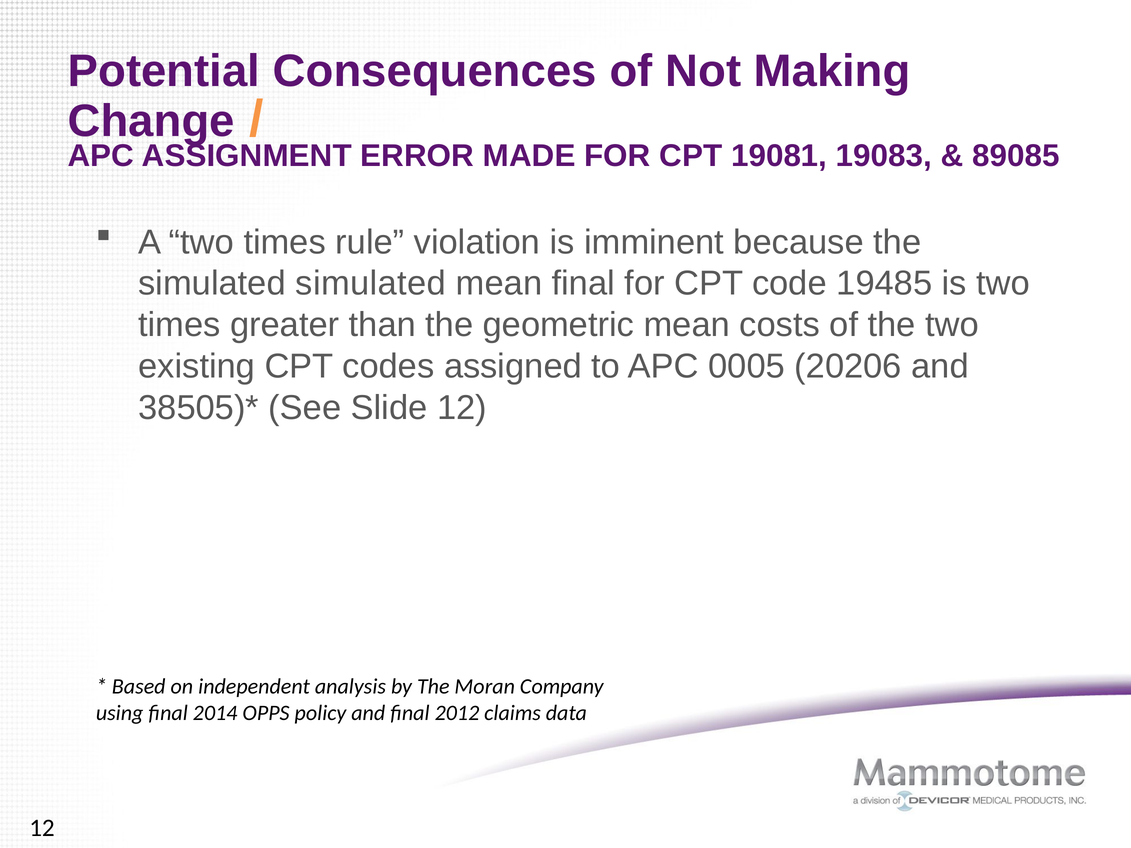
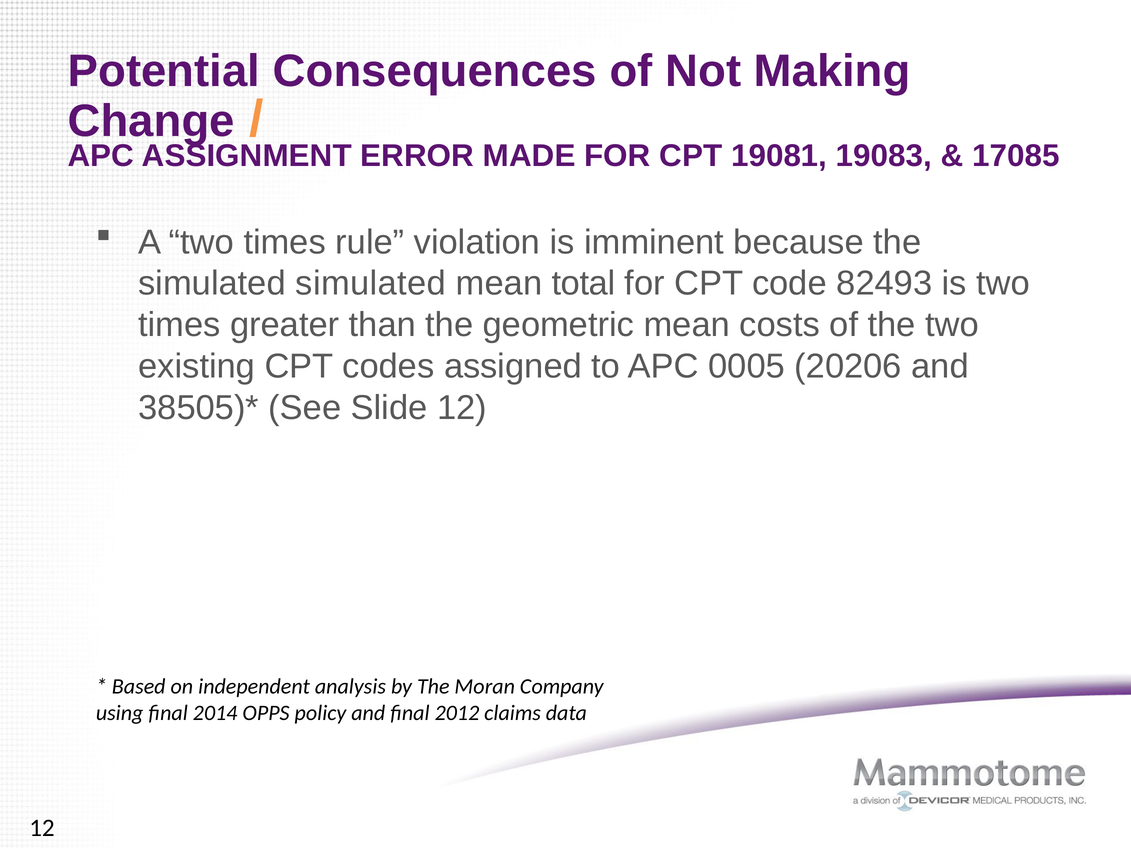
89085: 89085 -> 17085 (1016, 156)
mean final: final -> total (583, 284)
19485: 19485 -> 82493 (884, 284)
